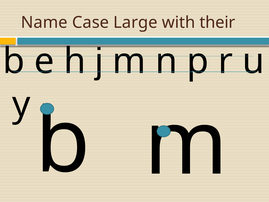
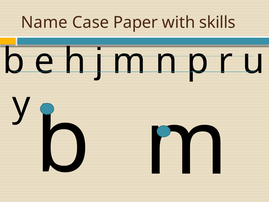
Large: Large -> Paper (136, 22)
their: their -> skills (217, 22)
